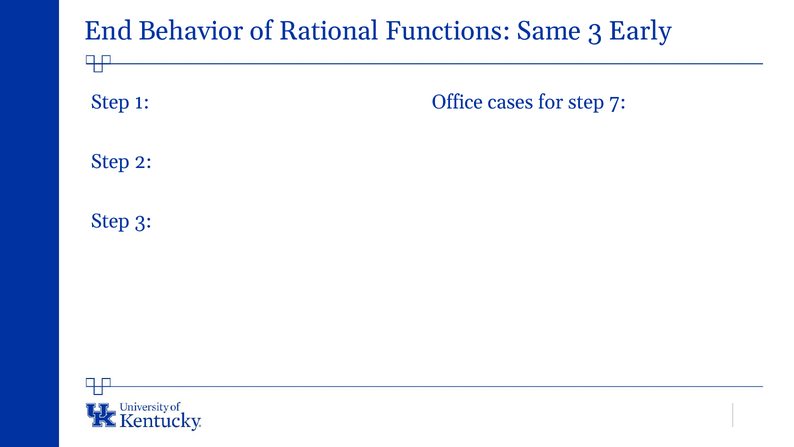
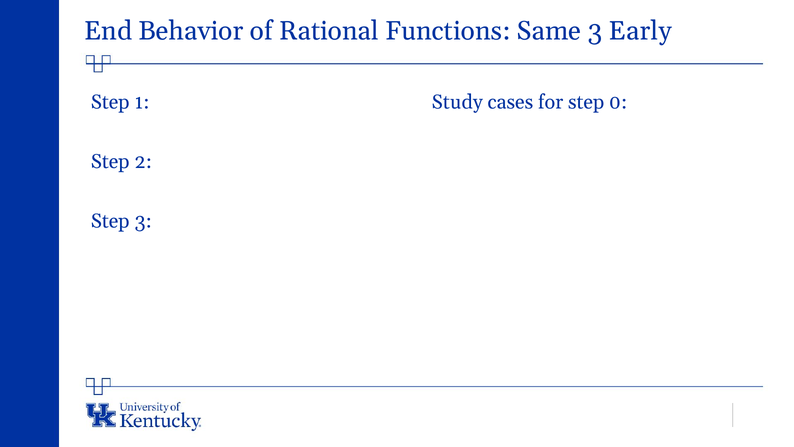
Office: Office -> Study (457, 102)
7: 7 -> 0 (618, 102)
